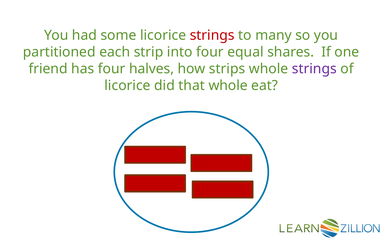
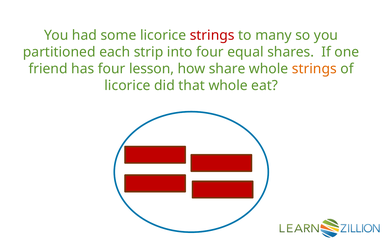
halves: halves -> lesson (152, 69)
strips: strips -> share (227, 69)
strings colour: purple -> orange (314, 69)
